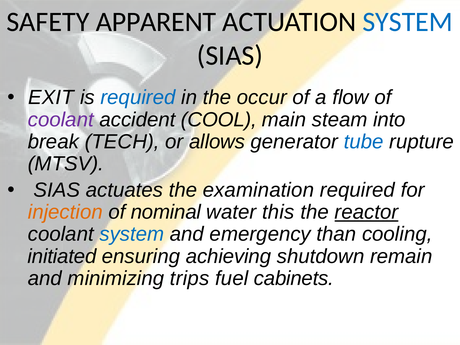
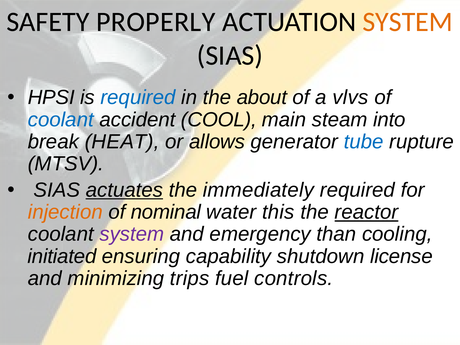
APPARENT: APPARENT -> PROPERLY (156, 22)
SYSTEM colour: blue -> orange (408, 22)
EXIT: EXIT -> HPSI (51, 98)
occur: occur -> about (262, 98)
flow: flow -> vlvs (350, 98)
coolant colour: purple -> blue (61, 120)
TECH: TECH -> HEAT (122, 142)
actuates underline: none -> present (124, 190)
examination: examination -> immediately (258, 190)
system colour: blue -> purple (132, 234)
achieving: achieving -> capability (228, 256)
remain: remain -> license (401, 256)
cabinets: cabinets -> controls (294, 278)
